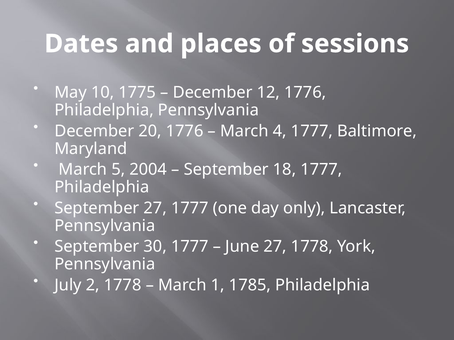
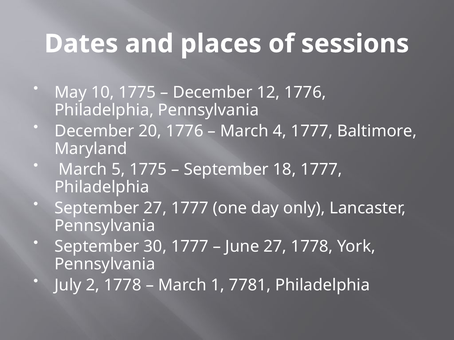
5 2004: 2004 -> 1775 (148, 170)
1785: 1785 -> 7781 (250, 286)
